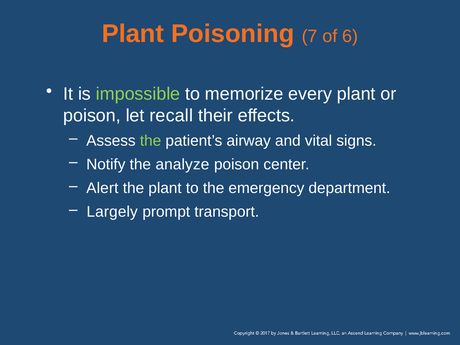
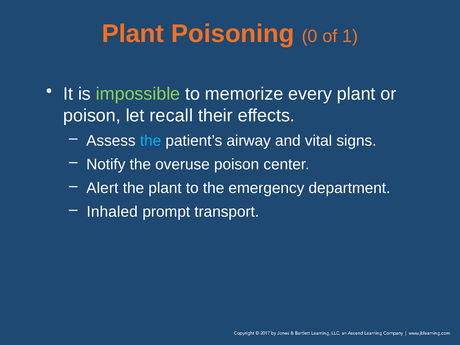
7: 7 -> 0 (310, 36)
6: 6 -> 1 (350, 36)
the colour: light green -> light blue (151, 141)
analyze: analyze -> overuse (182, 164)
Largely: Largely -> Inhaled (112, 212)
